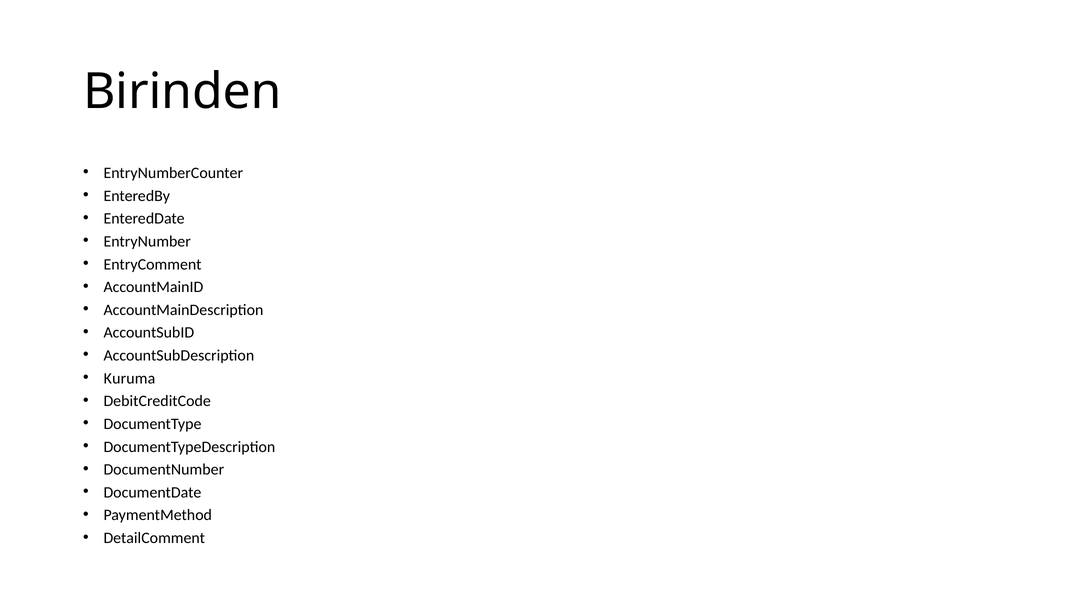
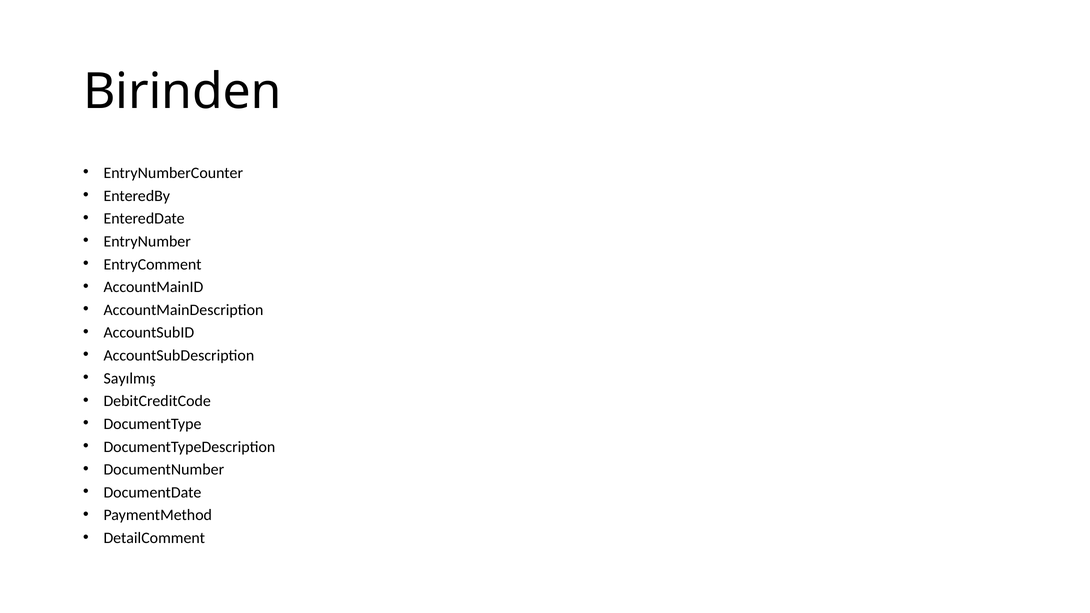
Kuruma: Kuruma -> Sayılmış (130, 378)
